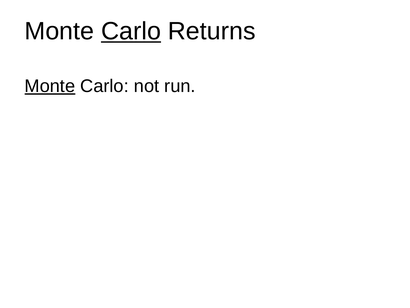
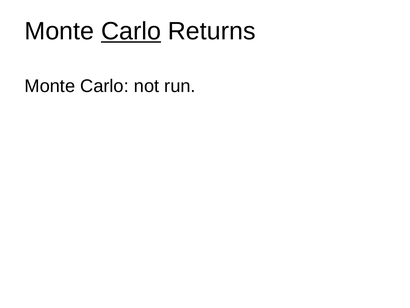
Monte underline: present -> none (50, 86)
